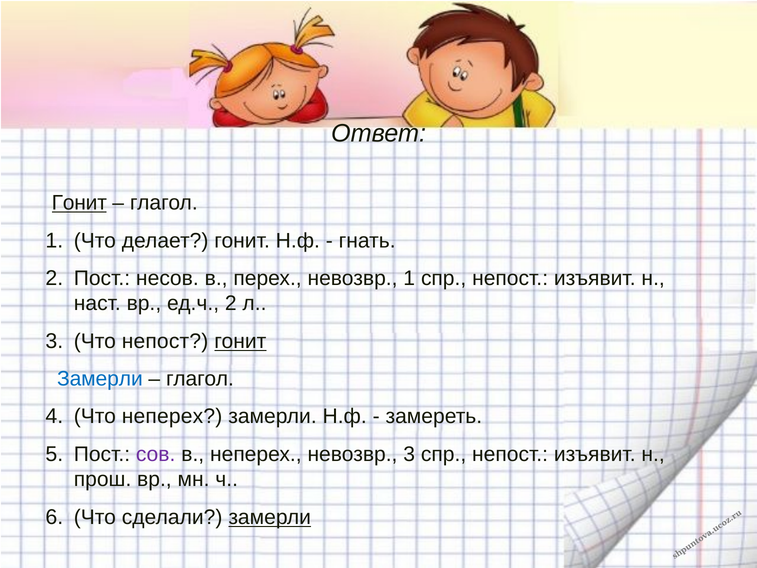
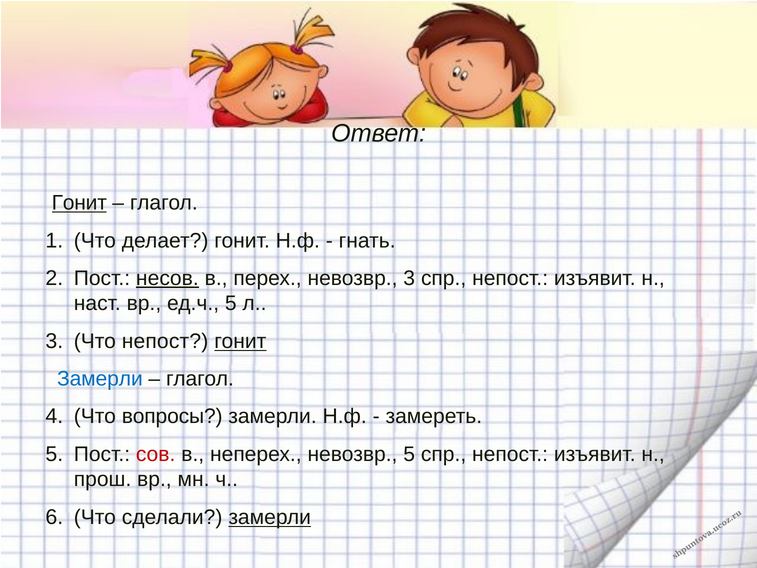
несов underline: none -> present (167, 278)
невозвр 1: 1 -> 3 (409, 278)
ед.ч 2: 2 -> 5 (231, 303)
Что неперех: неперех -> вопросы (172, 416)
сов colour: purple -> red (156, 454)
невозвр 3: 3 -> 5 (409, 454)
